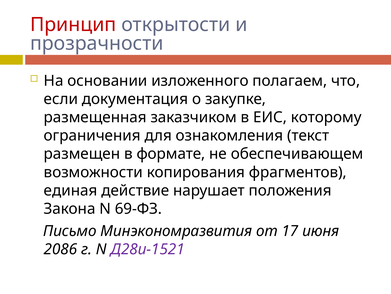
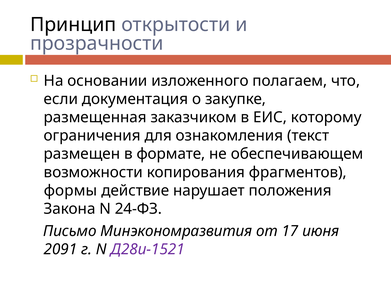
Принцип colour: red -> black (73, 24)
единая: единая -> формы (70, 190)
69-ФЗ: 69-ФЗ -> 24-ФЗ (138, 208)
2086: 2086 -> 2091 (60, 249)
